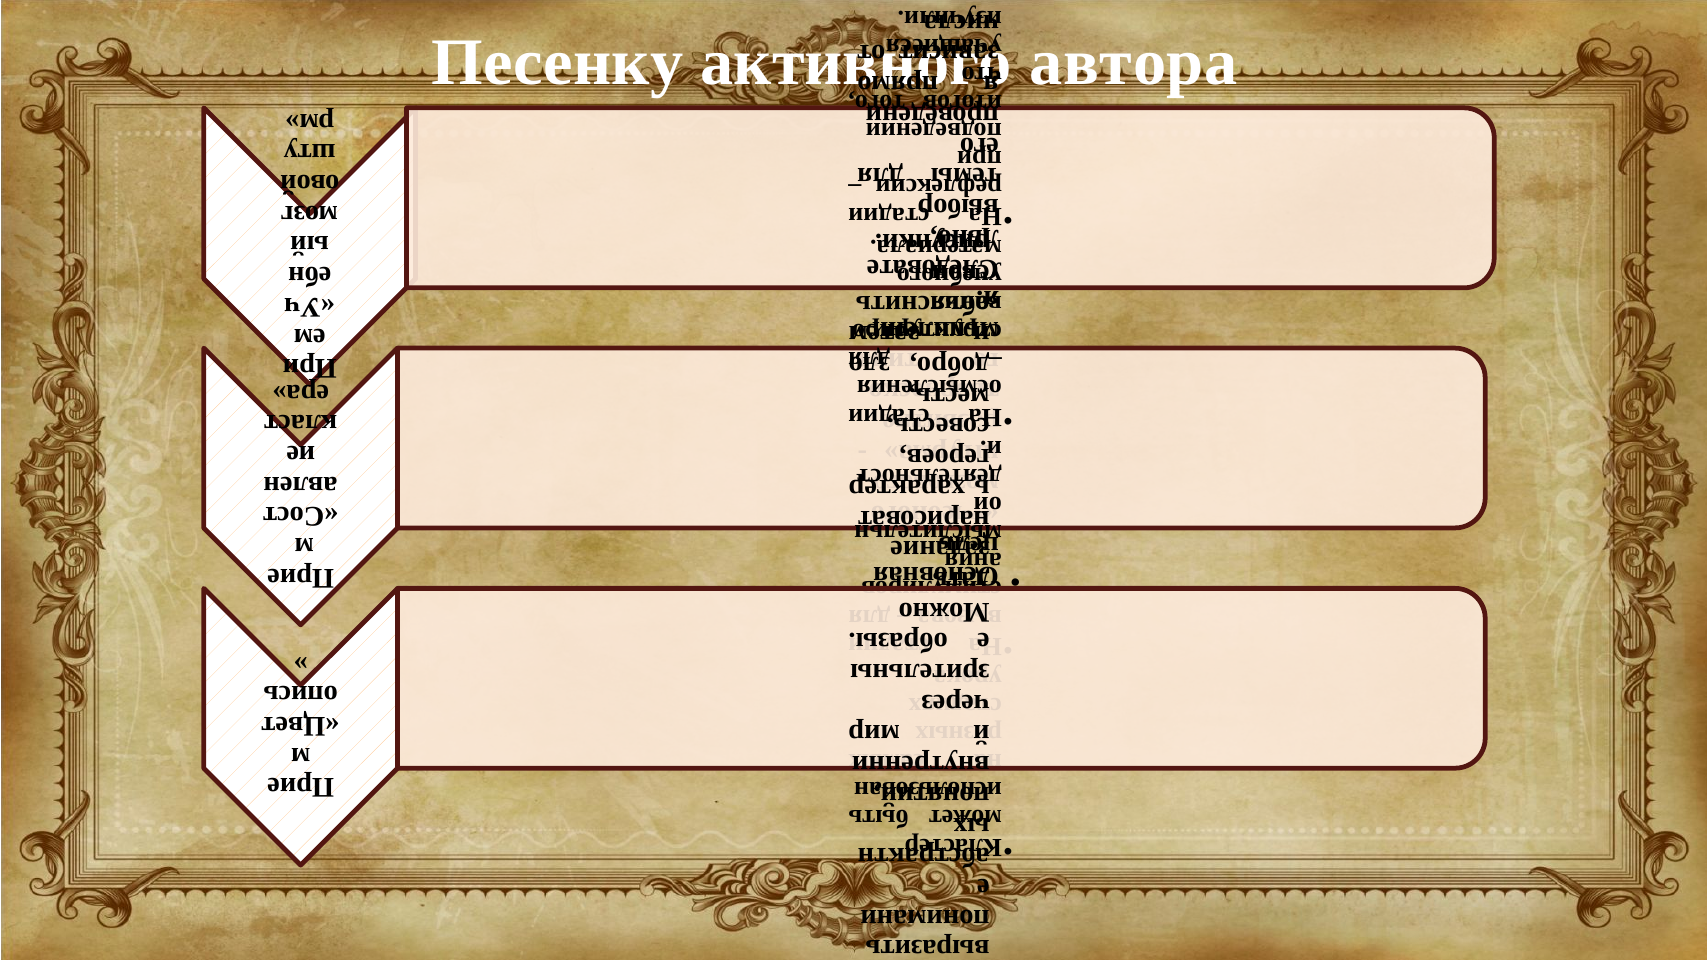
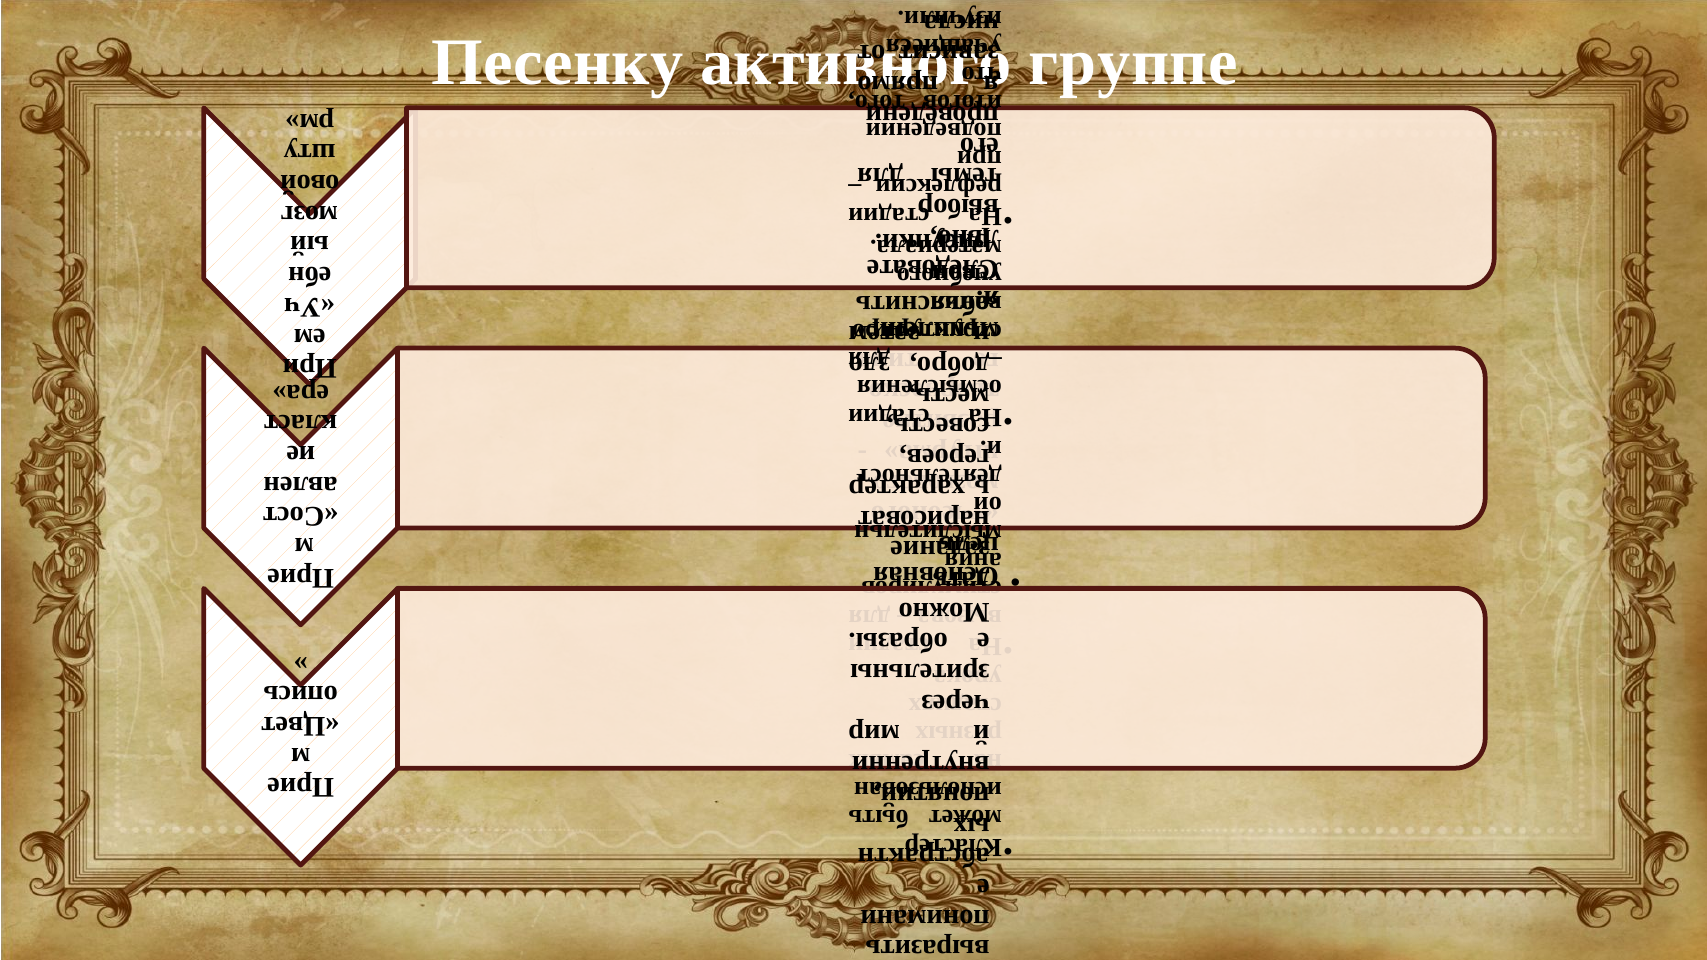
автора: автора -> группе (1134, 62)
